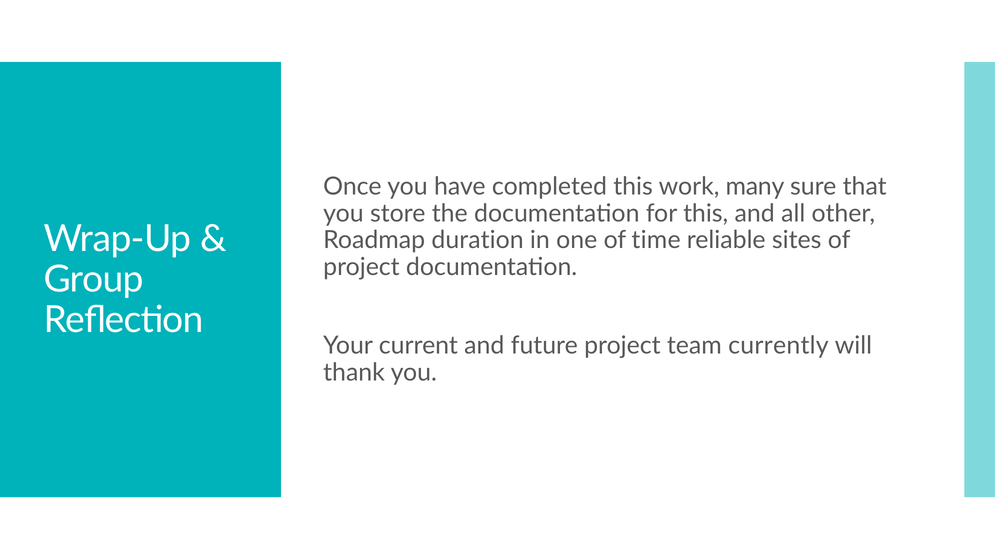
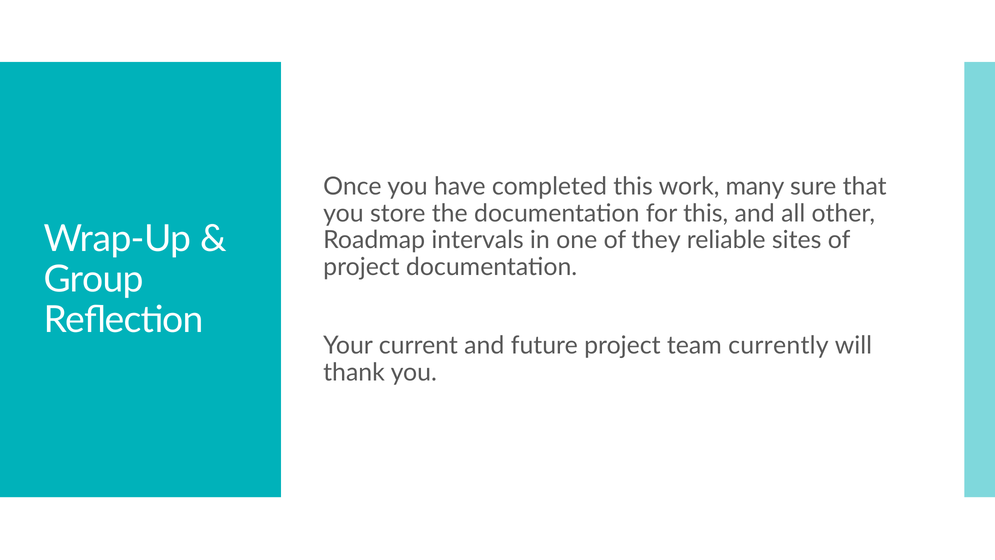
duration: duration -> intervals (478, 240)
time: time -> they (656, 240)
